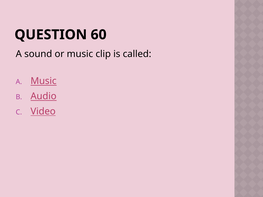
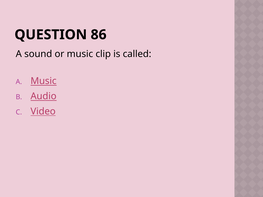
60: 60 -> 86 (99, 35)
